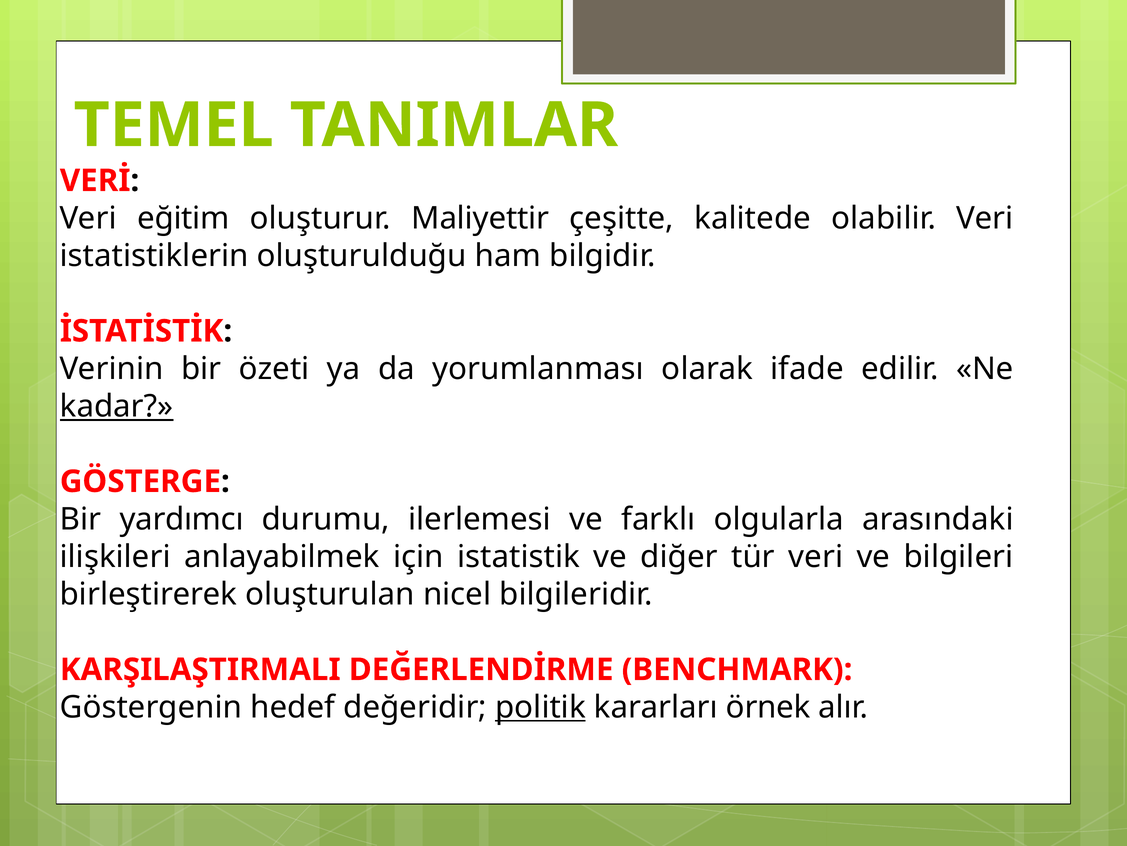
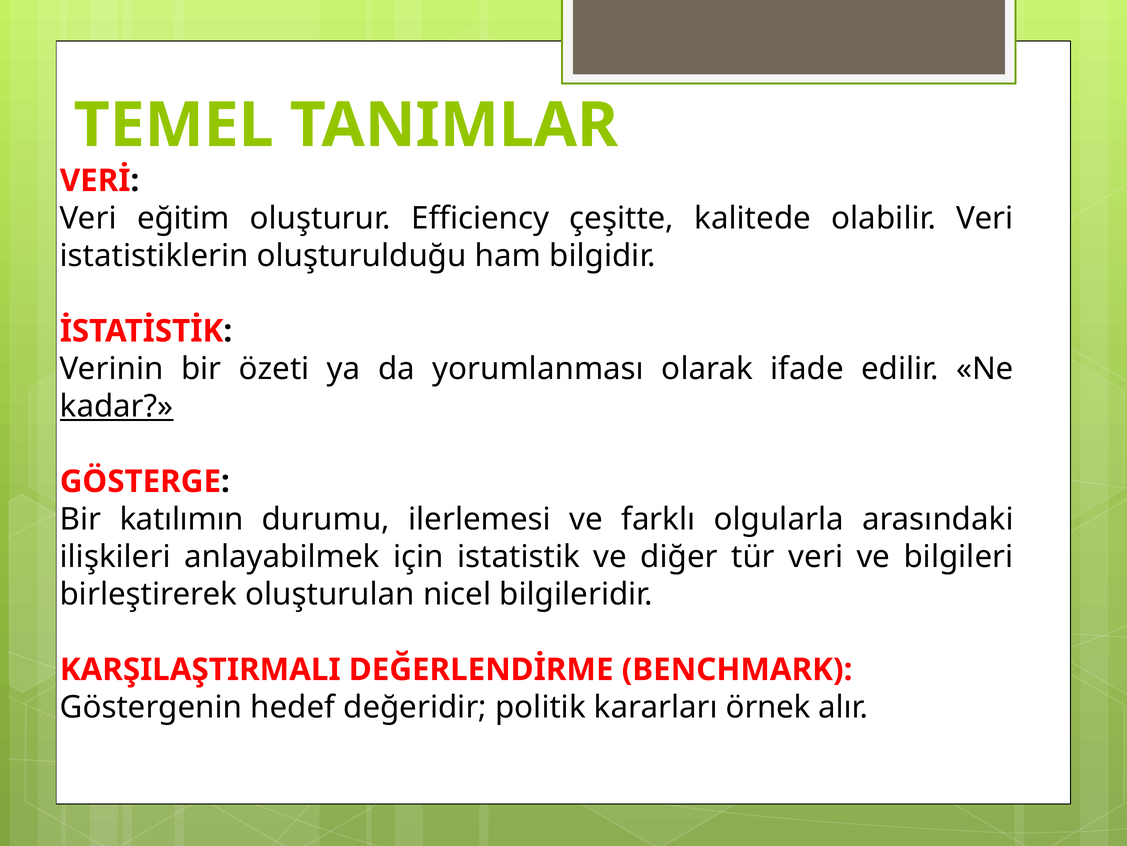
Maliyettir: Maliyettir -> Efficiency (480, 218)
yardımcı: yardımcı -> katılımın (182, 519)
politik underline: present -> none (540, 707)
